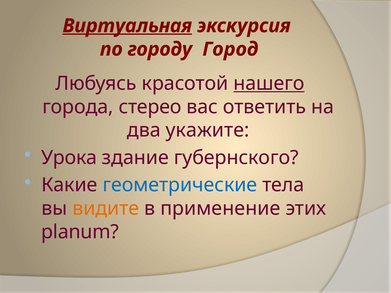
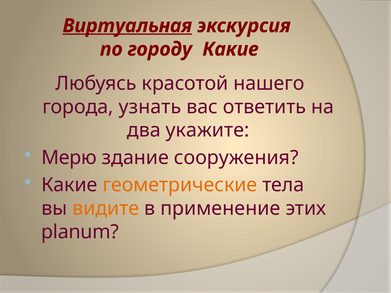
городу Город: Город -> Какие (230, 49)
нашего underline: present -> none (269, 83)
стерео: стерео -> узнать (150, 107)
Урока: Урока -> Мерю (69, 158)
губернского: губернского -> сооружения (236, 158)
геометрические colour: blue -> orange (180, 185)
